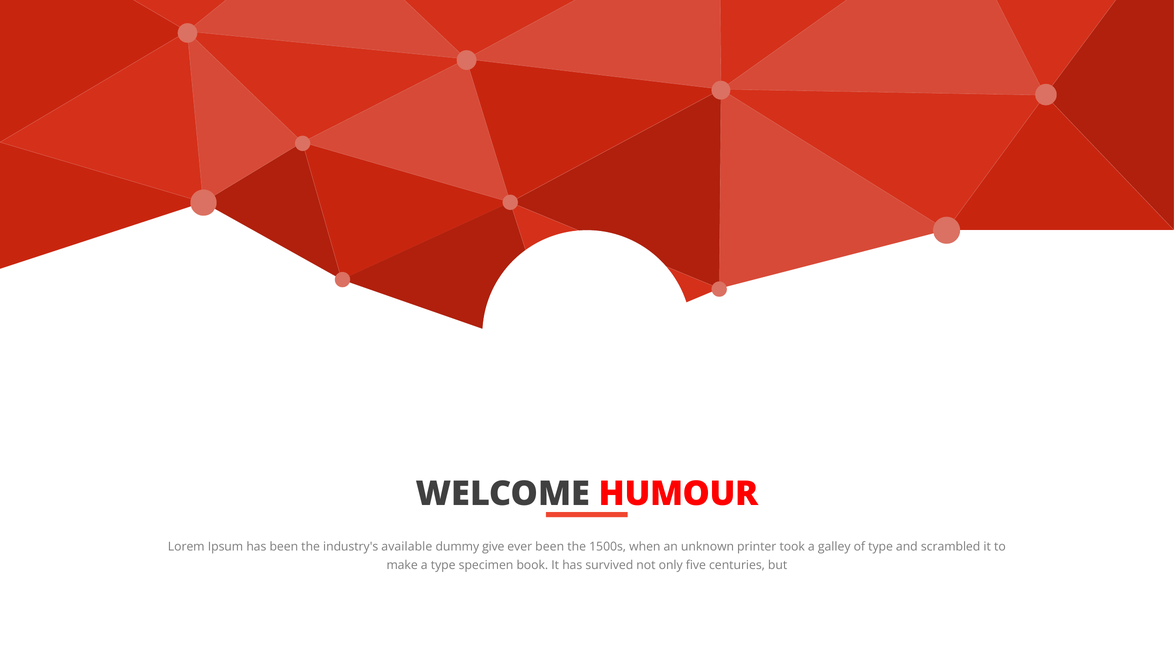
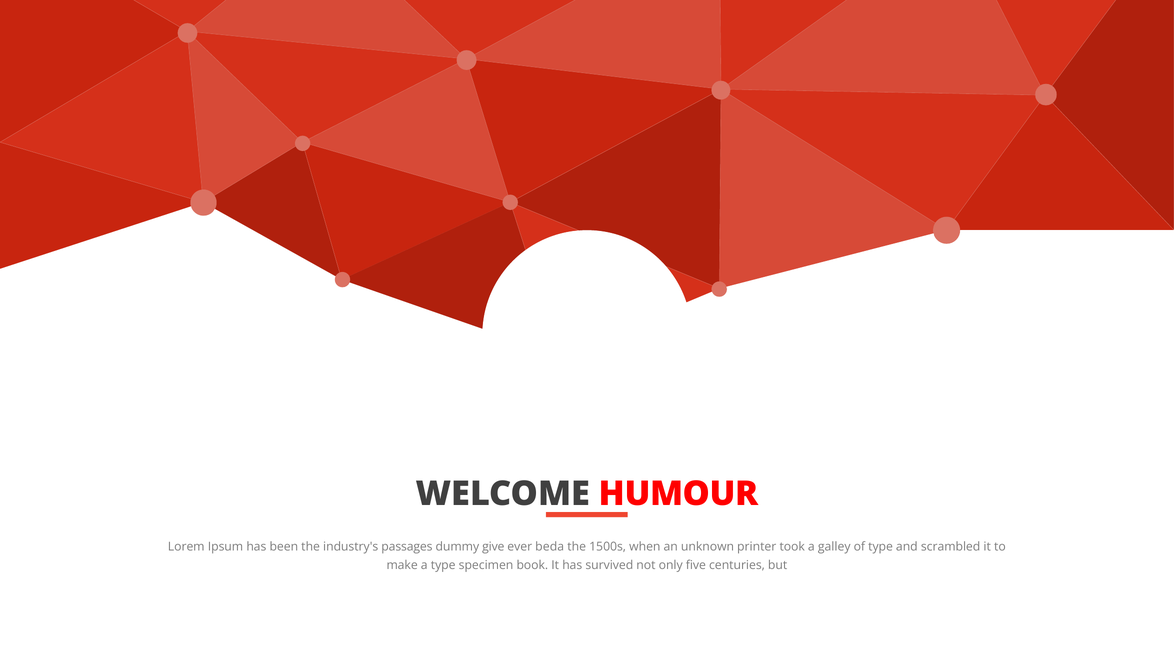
available: available -> passages (407, 547)
ever been: been -> beda (550, 547)
